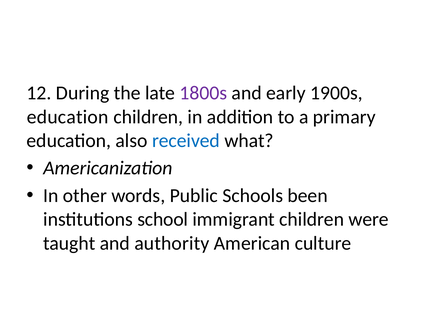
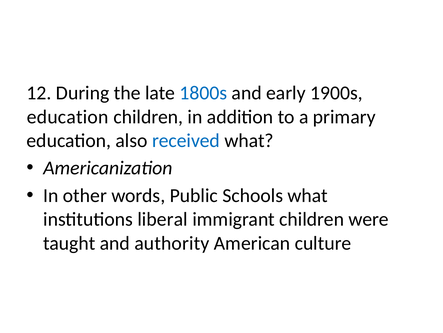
1800s colour: purple -> blue (203, 93)
Schools been: been -> what (308, 195)
school: school -> liberal (163, 219)
